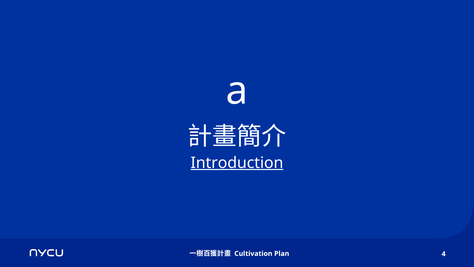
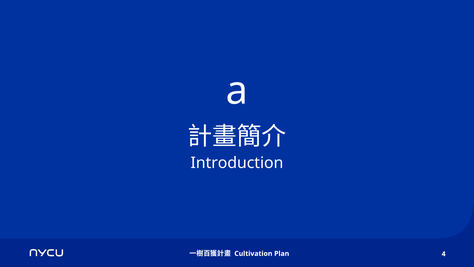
Introduction underline: present -> none (237, 163)
